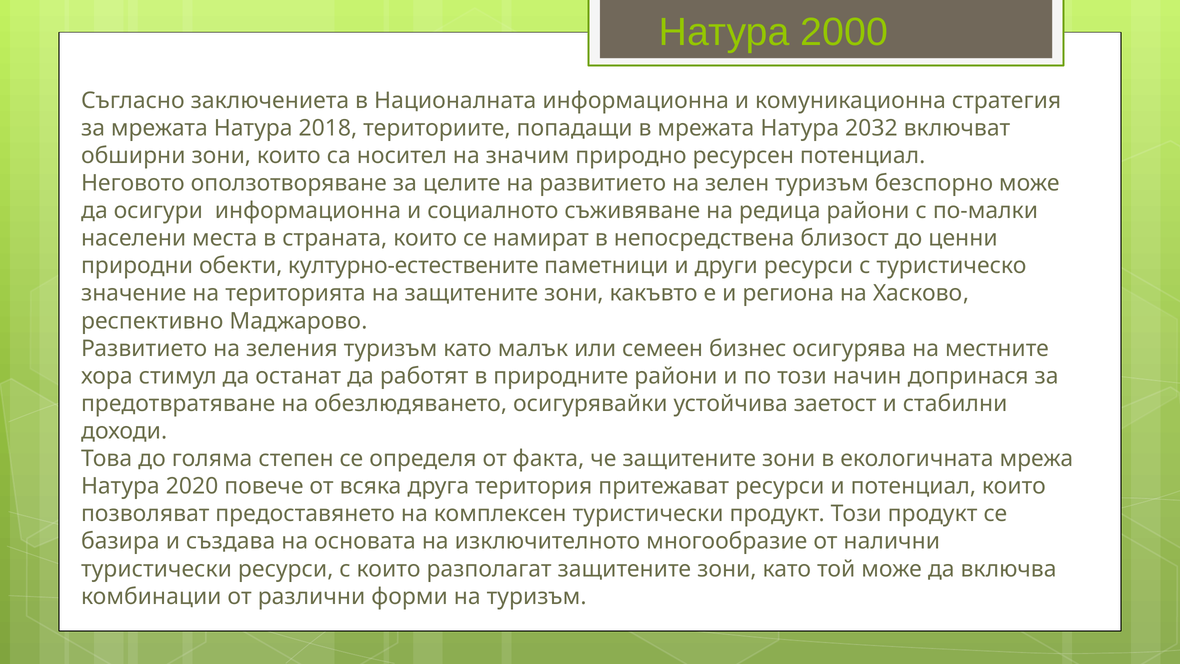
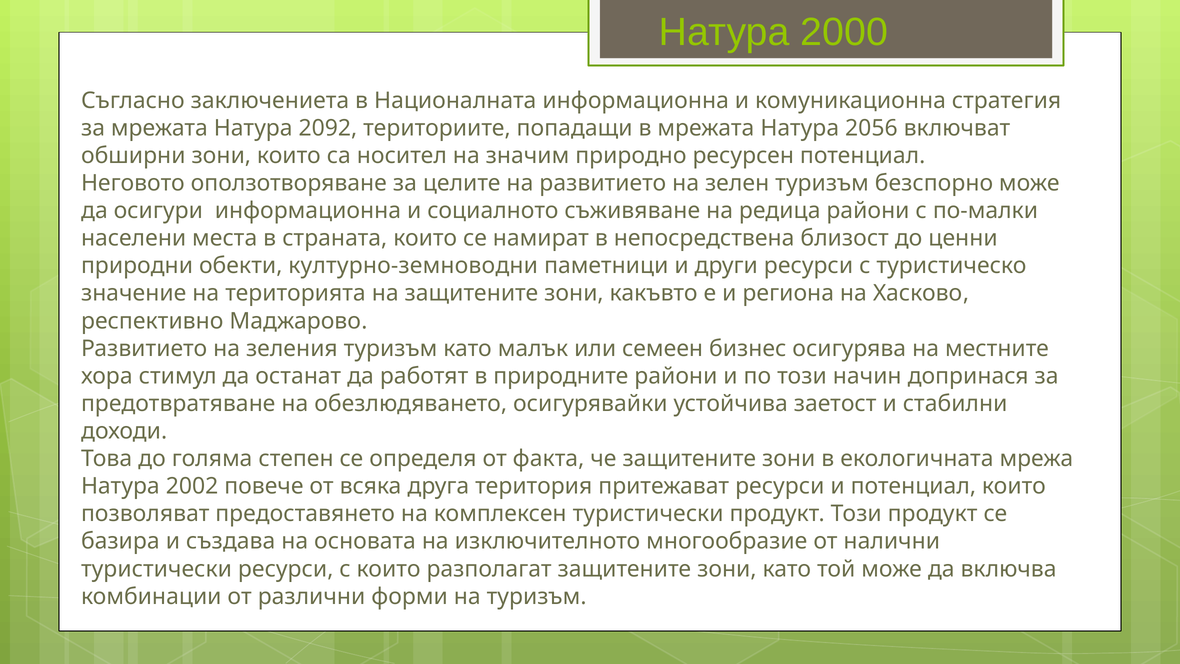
2018: 2018 -> 2092 (328, 128)
2032: 2032 -> 2056 (871, 128)
културно-естествените: културно-естествените -> културно-земноводни (413, 266)
2020: 2020 -> 2002 (192, 486)
